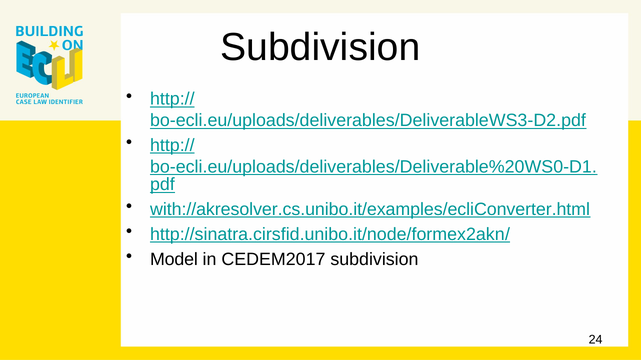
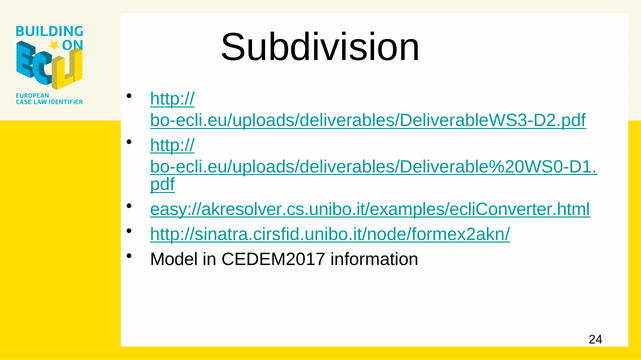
with://akresolver.cs.unibo.it/examples/ecliConverter.html: with://akresolver.cs.unibo.it/examples/ecliConverter.html -> easy://akresolver.cs.unibo.it/examples/ecliConverter.html (370, 210)
CEDEM2017 subdivision: subdivision -> information (374, 260)
